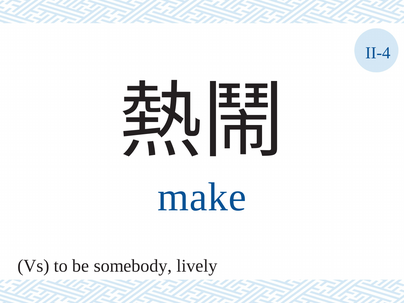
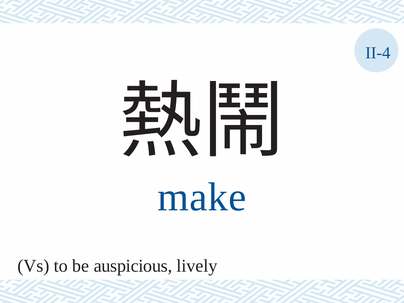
somebody: somebody -> auspicious (133, 266)
